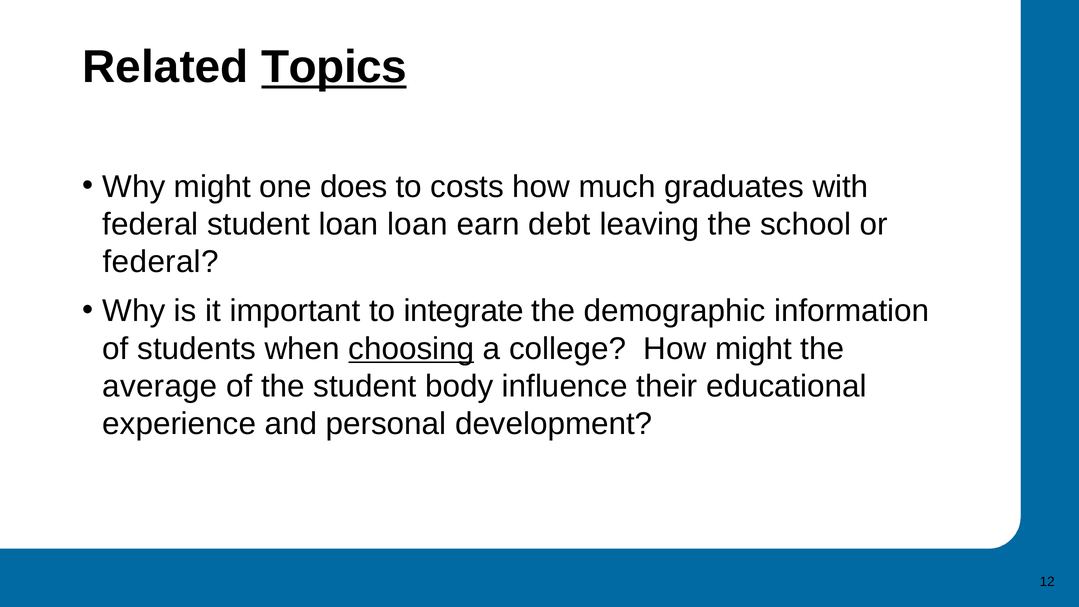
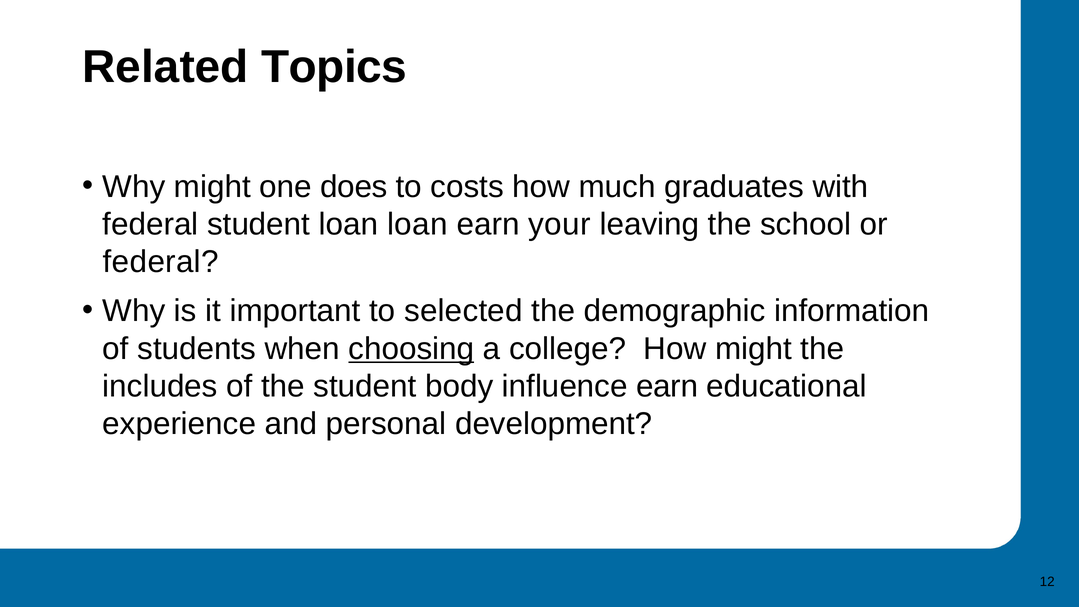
Topics underline: present -> none (334, 67)
debt: debt -> your (559, 224)
integrate: integrate -> selected (463, 311)
average: average -> includes (160, 386)
influence their: their -> earn (667, 386)
